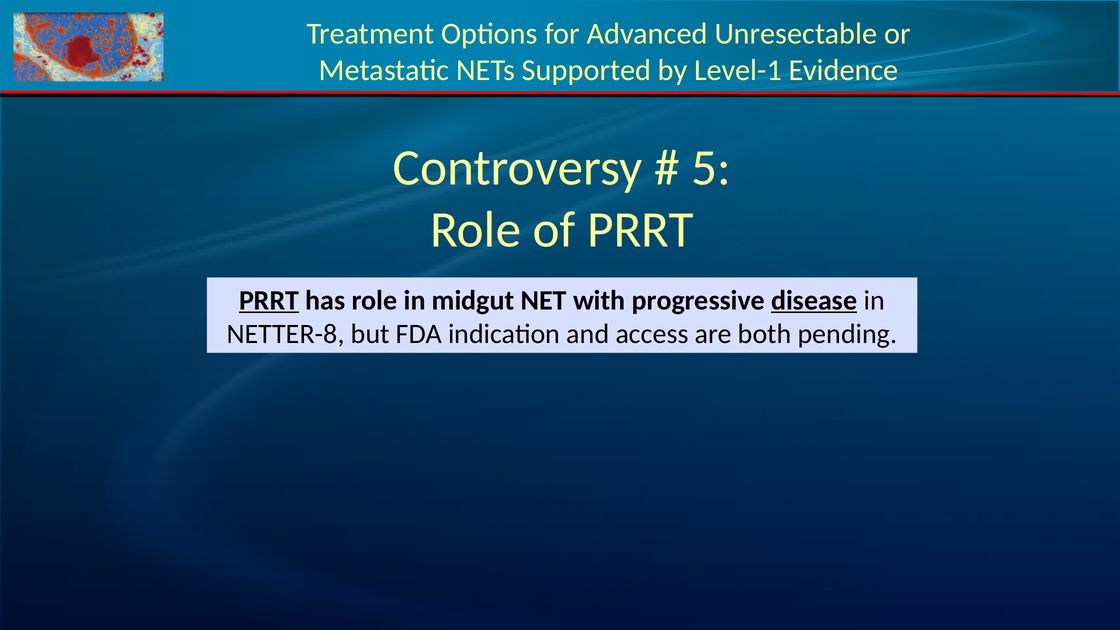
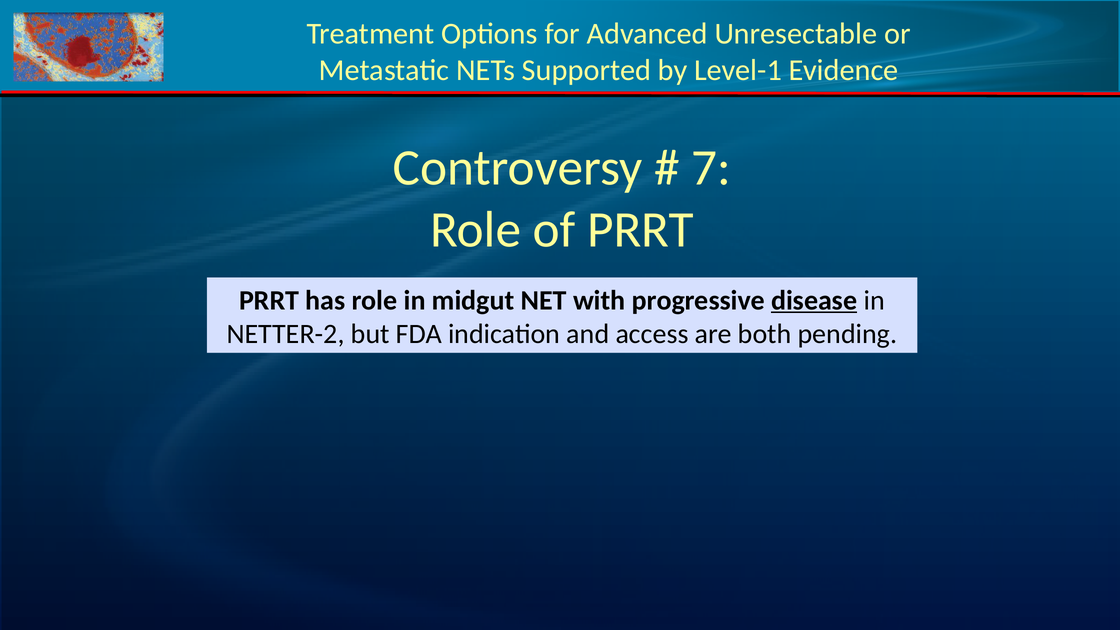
5: 5 -> 7 (711, 168)
PRRT underline: present -> none (269, 300)
NETTER-8: NETTER-8 -> NETTER-2 (286, 334)
